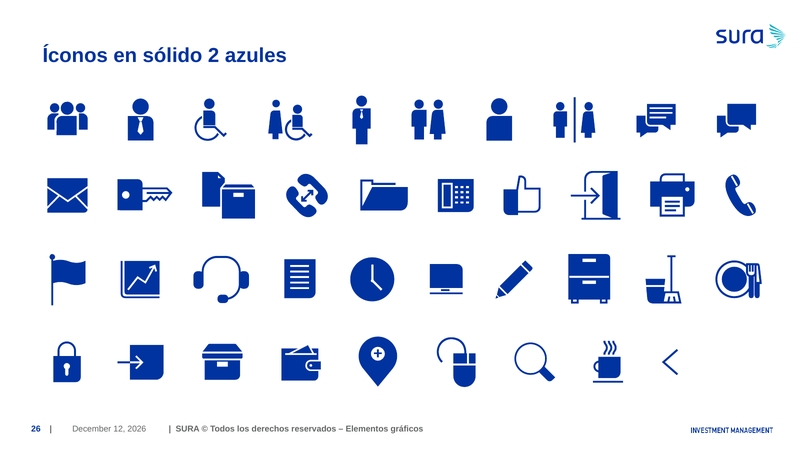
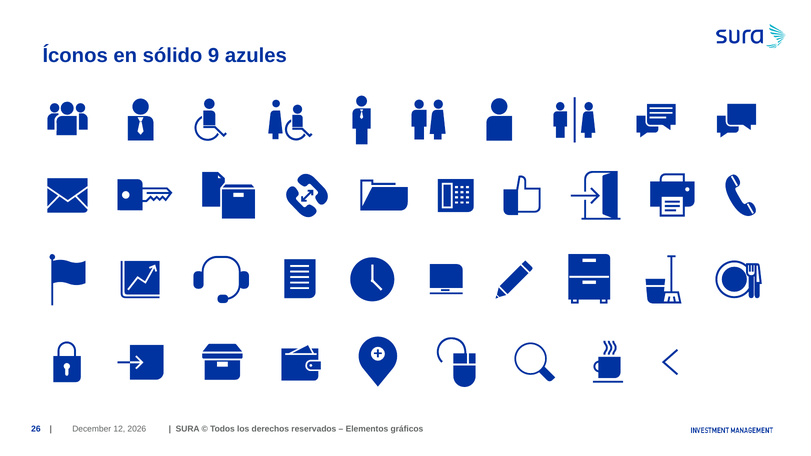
2: 2 -> 9 (214, 56)
